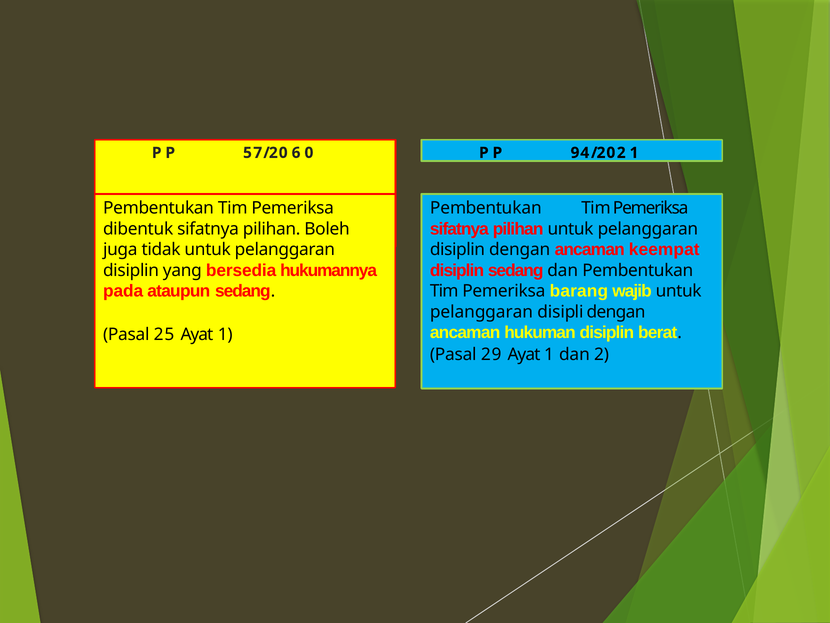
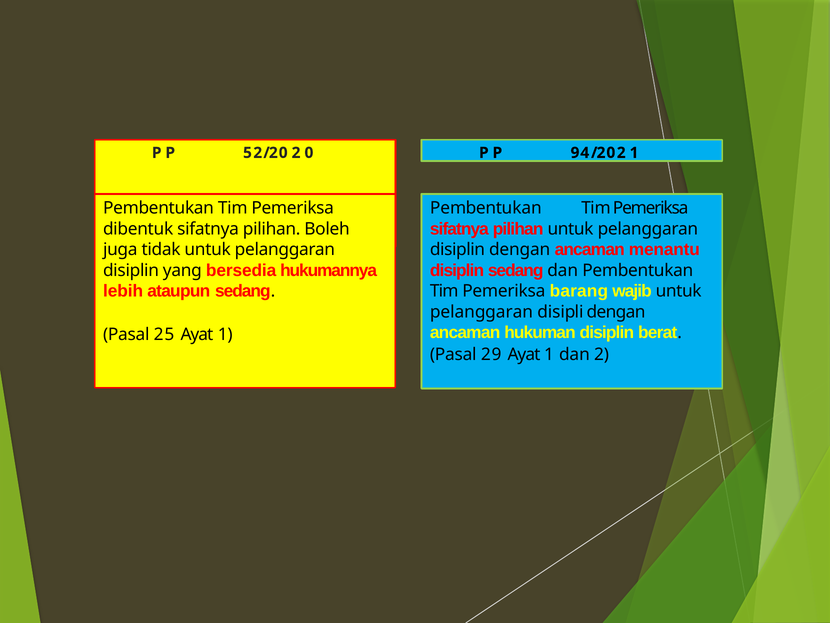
5 7: 7 -> 2 (258, 153)
6: 6 -> 2 (296, 153)
keempat: keempat -> menantu (664, 249)
pada: pada -> lebih (123, 291)
